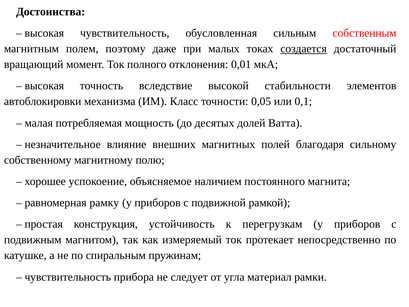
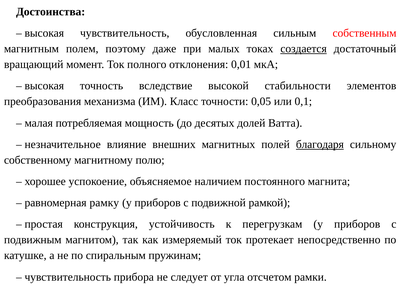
автоблокировки: автоблокировки -> преобразования (43, 101)
благодаря underline: none -> present (320, 144)
материал: материал -> отсчетом (269, 277)
